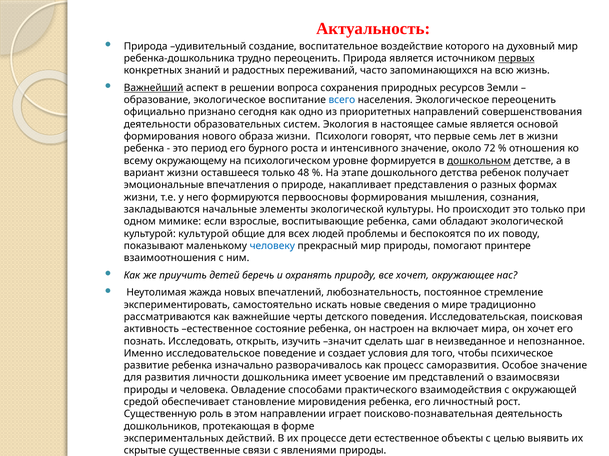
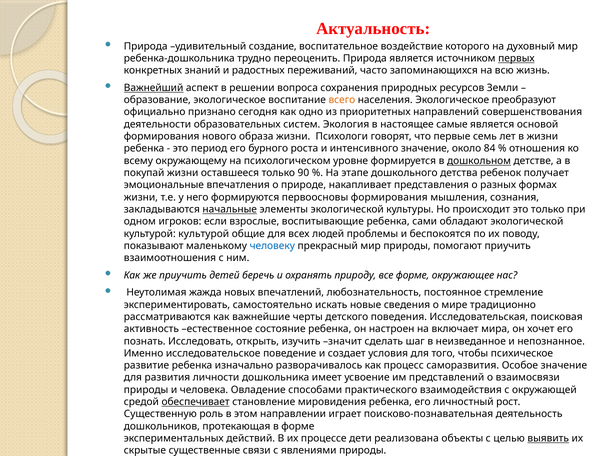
всего colour: blue -> orange (342, 100)
Экологическое переоценить: переоценить -> преобразуют (524, 100)
72: 72 -> 84 (490, 149)
вариант: вариант -> покупай (144, 173)
48: 48 -> 90 (303, 173)
начальные underline: none -> present (230, 210)
мимике: мимике -> игроков (180, 222)
помогают принтере: принтере -> приучить (508, 246)
все хочет: хочет -> форме (413, 276)
обеспечивает underline: none -> present (196, 403)
дети естественное: естественное -> реализована (407, 439)
выявить underline: none -> present (548, 439)
